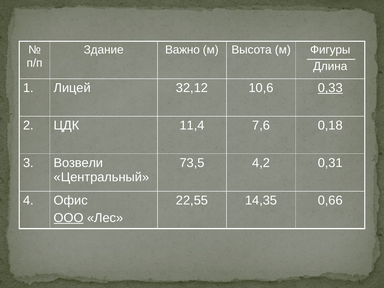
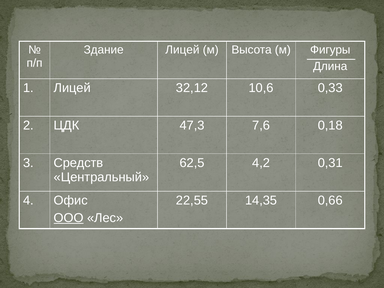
Здание Важно: Важно -> Лицей (182, 50)
0,33 underline: present -> none (330, 88)
11,4: 11,4 -> 47,3 (192, 125)
Возвели: Возвели -> Средств (78, 163)
73,5: 73,5 -> 62,5 (192, 163)
